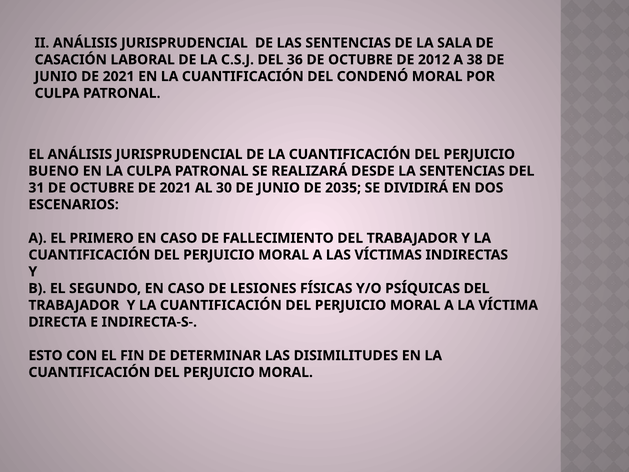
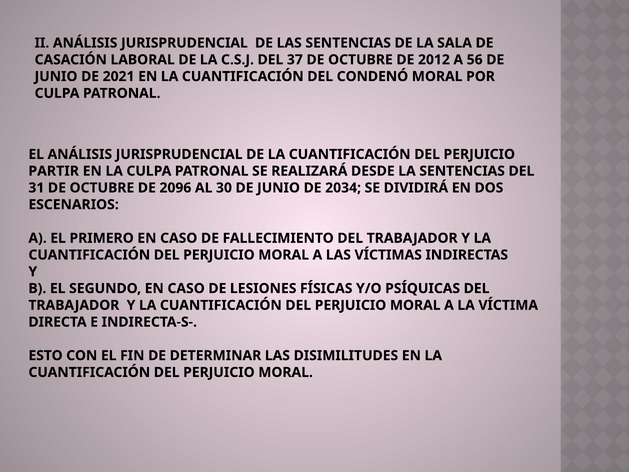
36: 36 -> 37 (295, 60)
38: 38 -> 56 (475, 60)
BUENO: BUENO -> PARTIR (54, 171)
OCTUBRE DE 2021: 2021 -> 2096 (175, 188)
2035: 2035 -> 2034 (343, 188)
